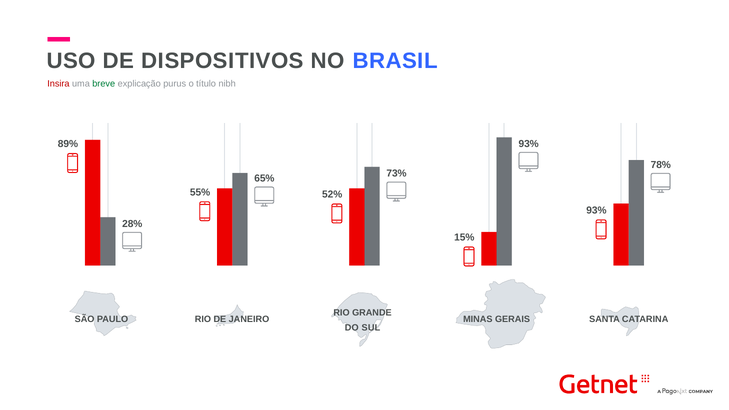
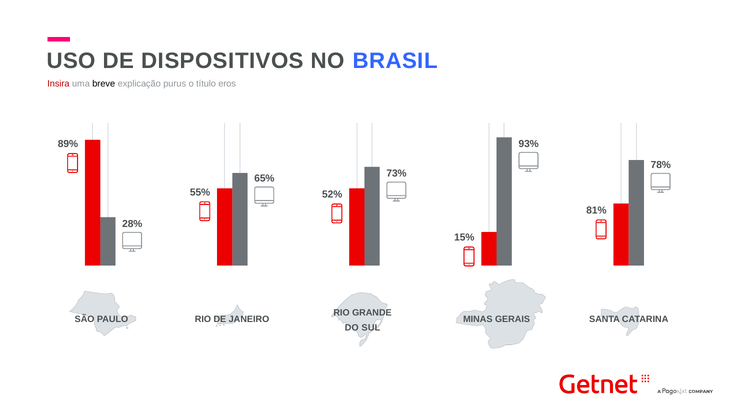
breve colour: green -> black (104, 84)
nibh: nibh -> eros (227, 84)
93%: 93% -> 81% (596, 210)
